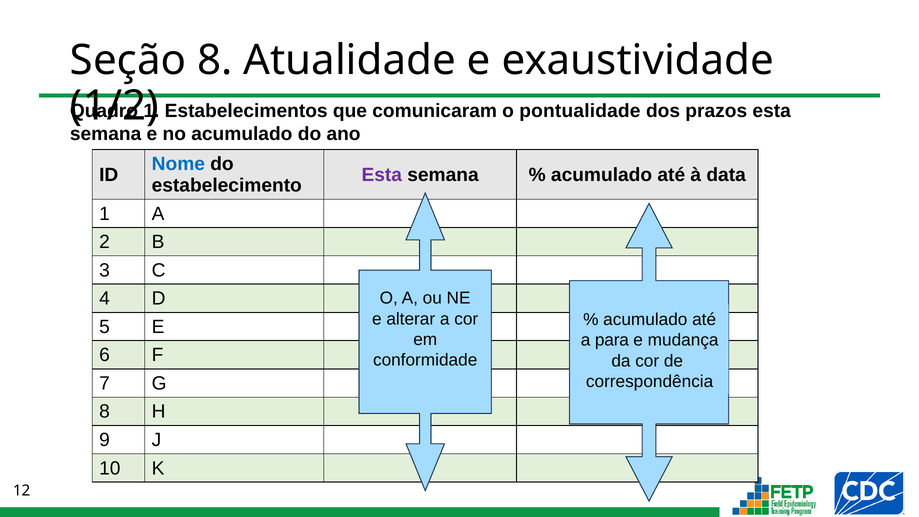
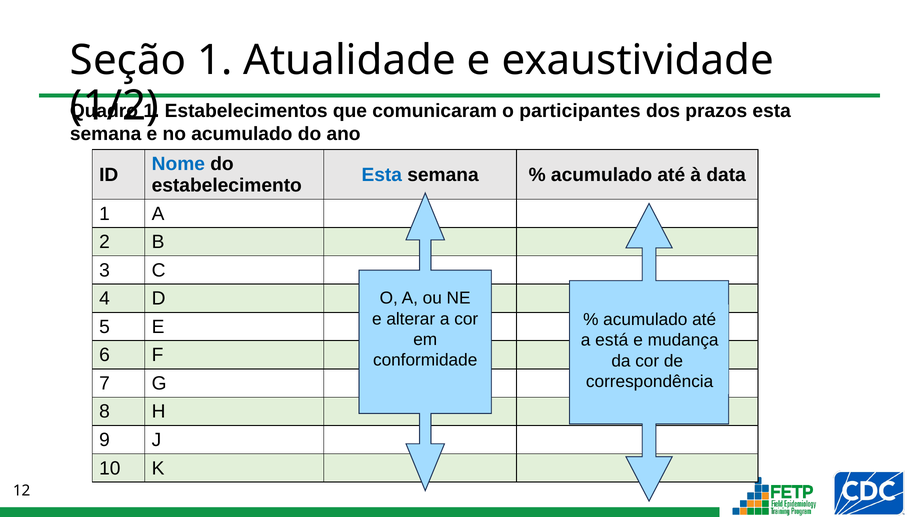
Seção 8: 8 -> 1 (215, 60)
pontualidade: pontualidade -> participantes (580, 111)
Esta colour: purple -> blue (382, 175)
para: para -> está (612, 340)
